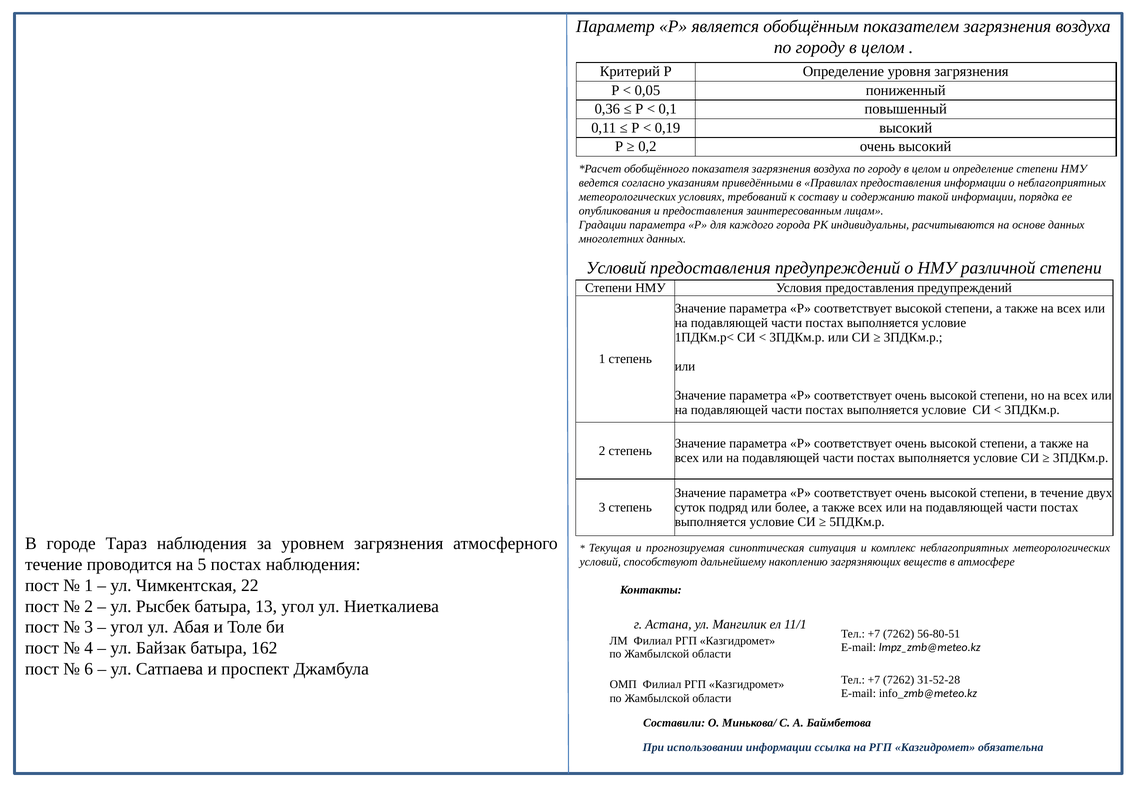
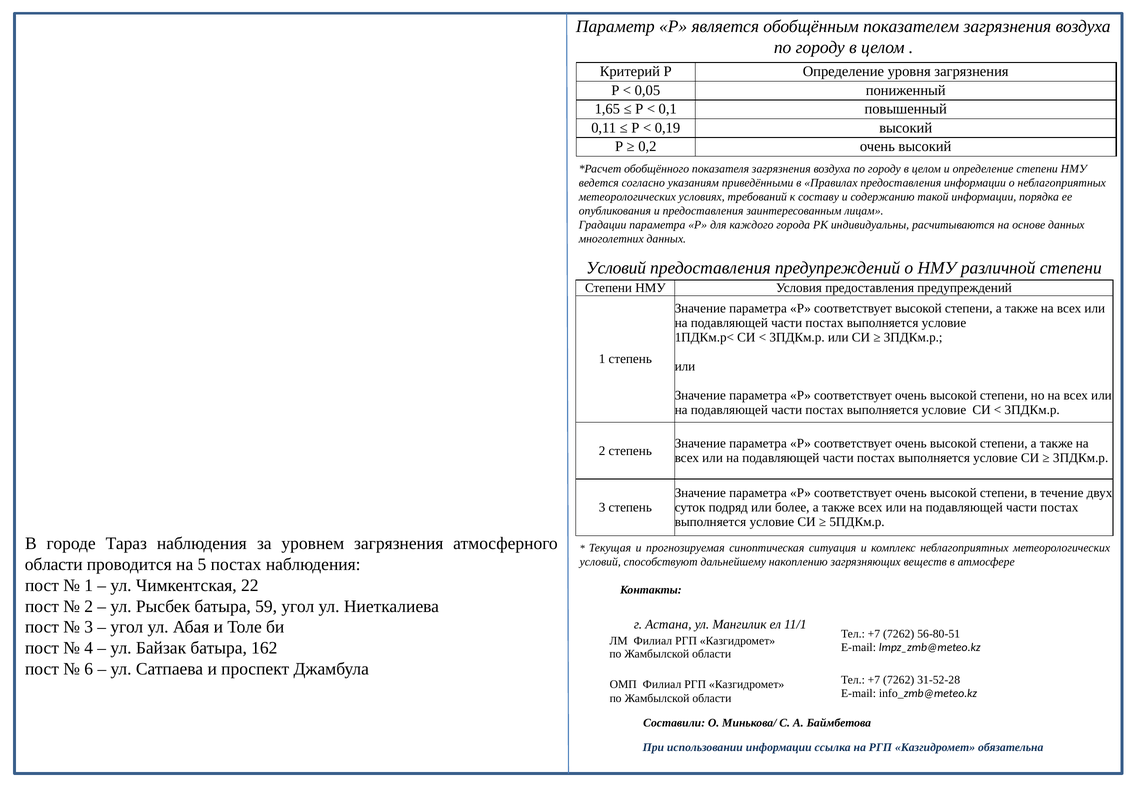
0,36: 0,36 -> 1,65 (607, 109)
течение: течение -> области (54, 564)
13: 13 -> 59 (266, 606)
